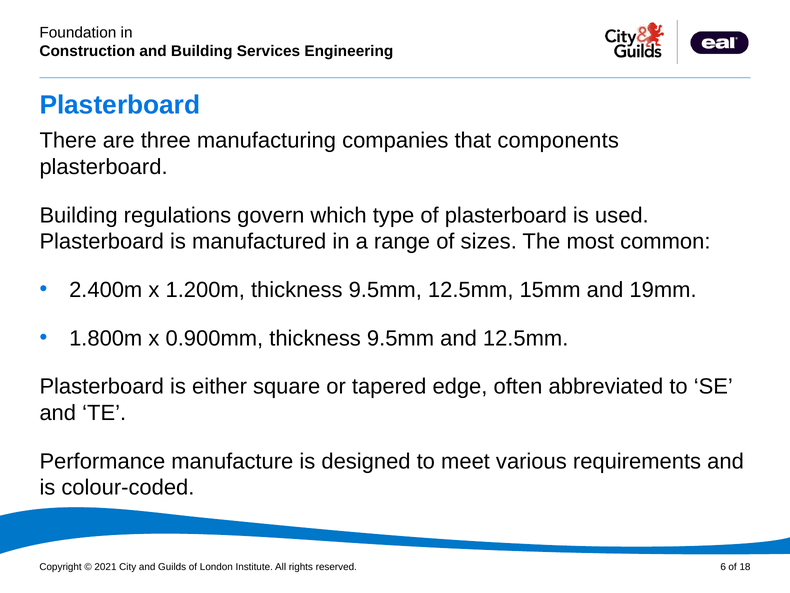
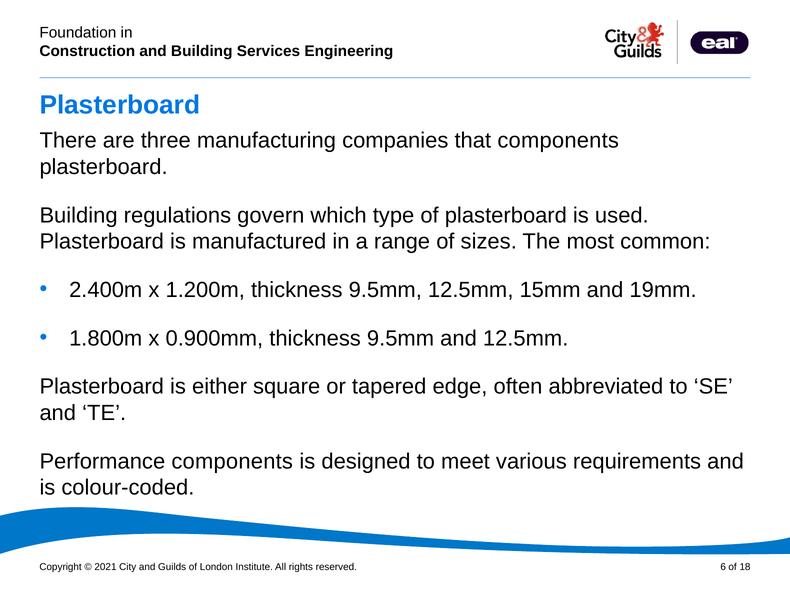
Performance manufacture: manufacture -> components (232, 461)
